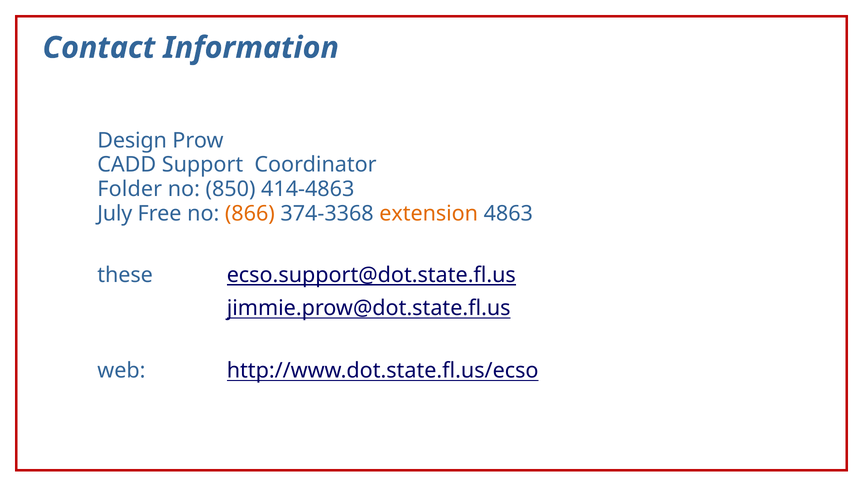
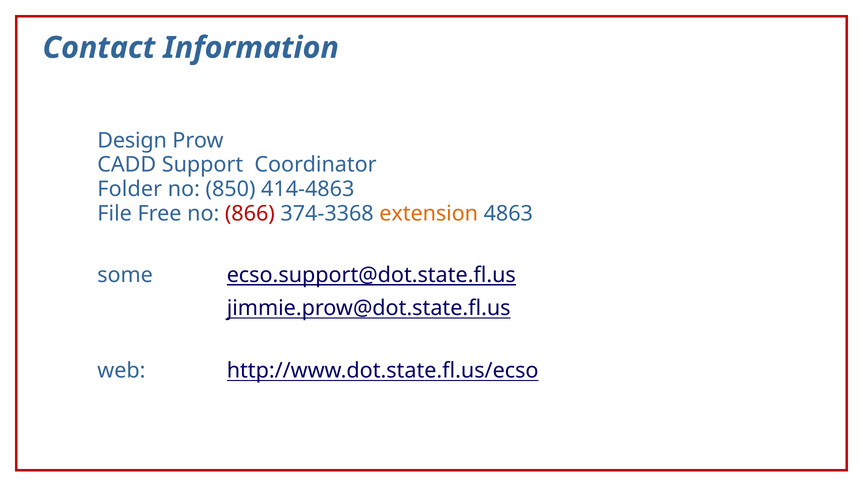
July: July -> File (115, 214)
866 colour: orange -> red (250, 214)
these: these -> some (125, 275)
